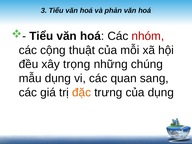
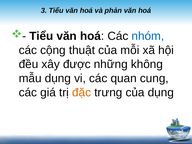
nhóm colour: red -> blue (148, 36)
trọng: trọng -> được (77, 64)
chúng: chúng -> không (147, 64)
sang: sang -> cung (154, 78)
